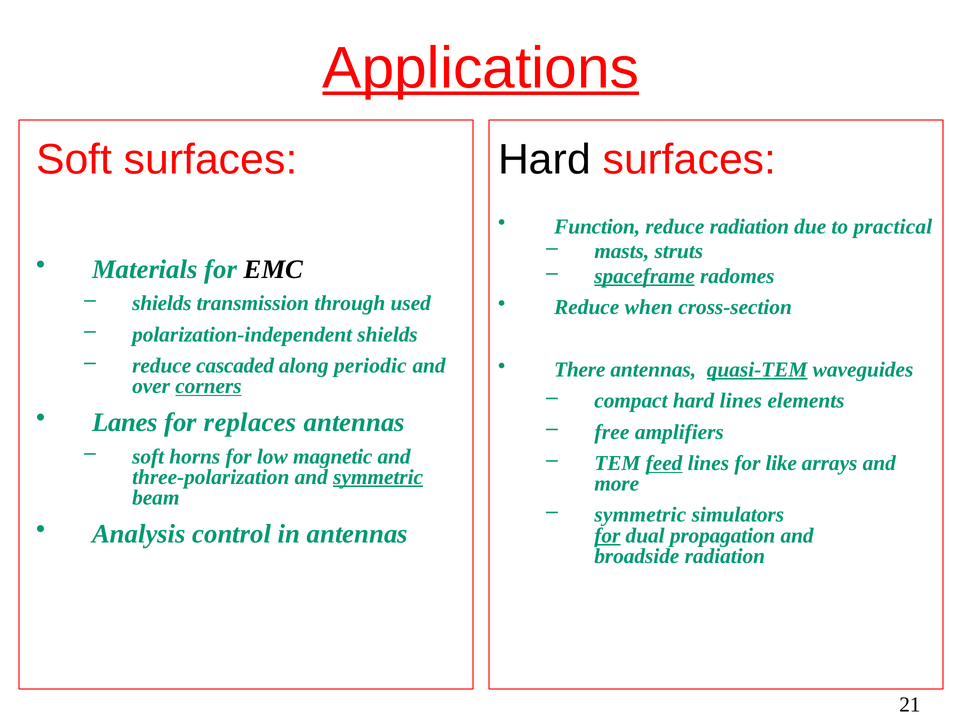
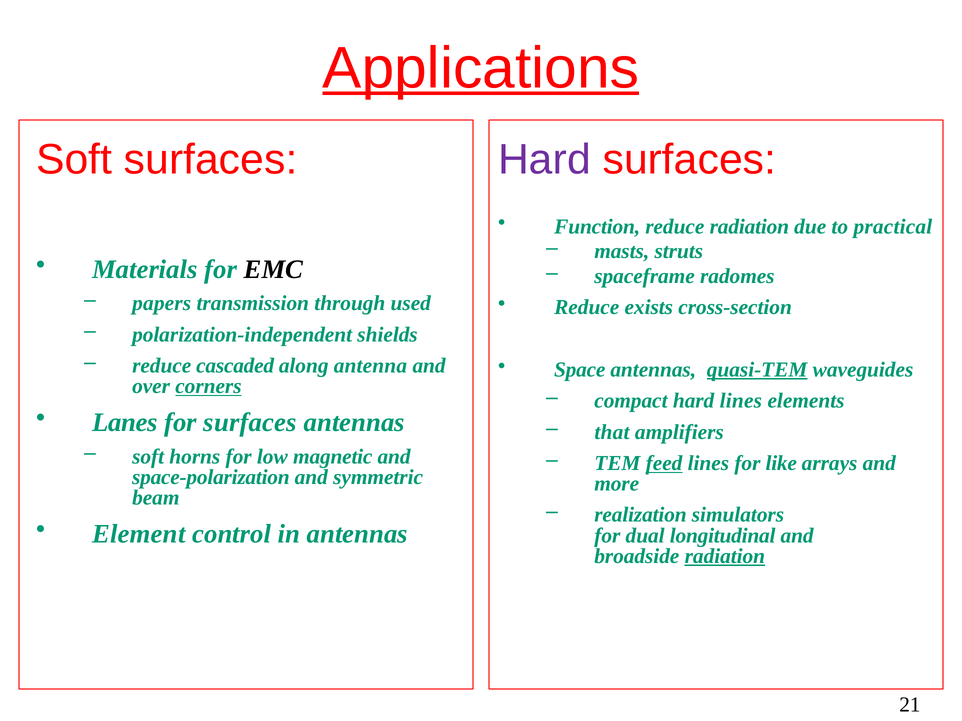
Hard colour: black -> purple (544, 160)
spaceframe underline: present -> none (645, 276)
shields: shields -> papers (162, 304)
when: when -> exists (649, 308)
periodic: periodic -> antenna (370, 366)
There: There -> Space (580, 370)
for replaces: replaces -> surfaces (250, 423)
free: free -> that (612, 432)
three-polarization: three-polarization -> space-polarization (211, 477)
symmetric underline: present -> none (378, 477)
symmetric: symmetric -> realization (641, 515)
Analysis: Analysis -> Element (139, 534)
for underline: present -> none (607, 536)
propagation: propagation -> longitudinal (723, 536)
radiation underline: none -> present (725, 556)
